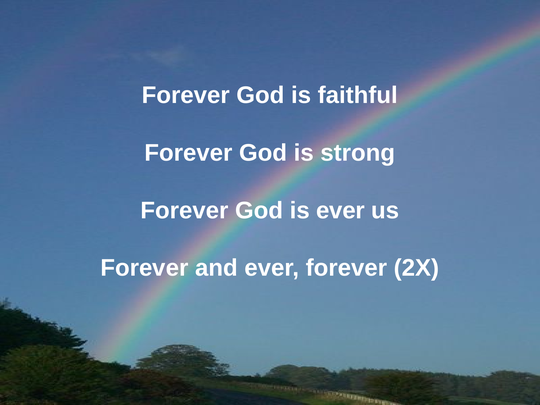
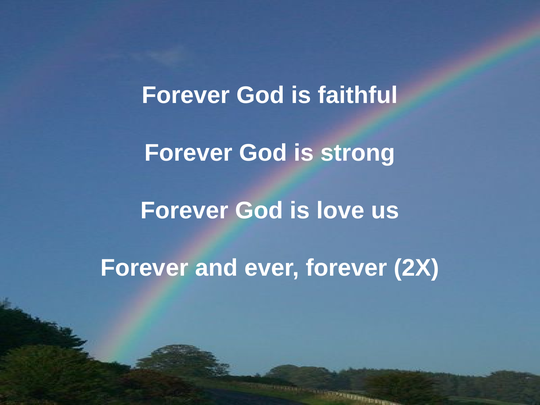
is ever: ever -> love (340, 210)
